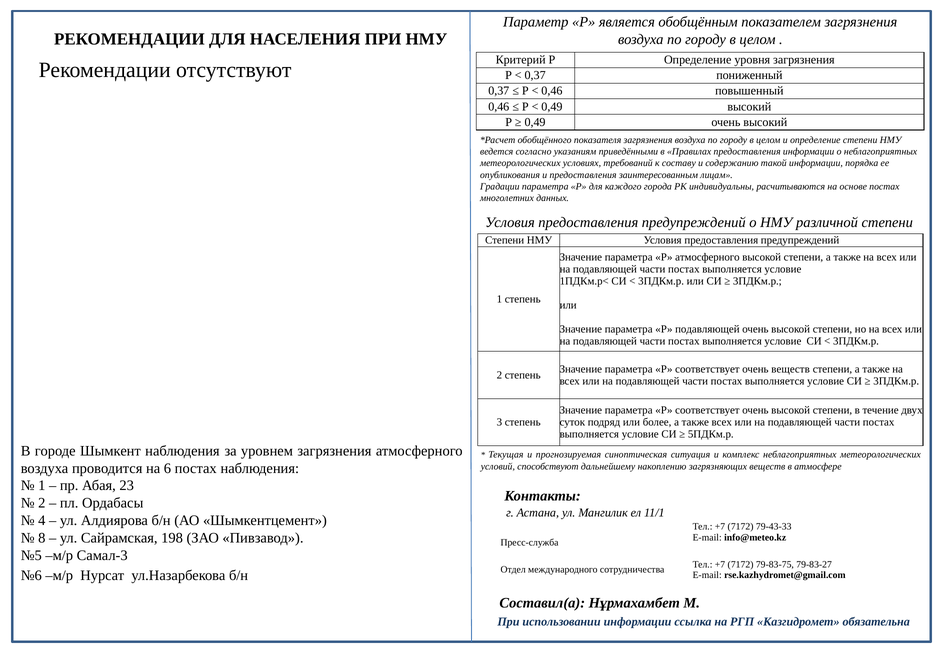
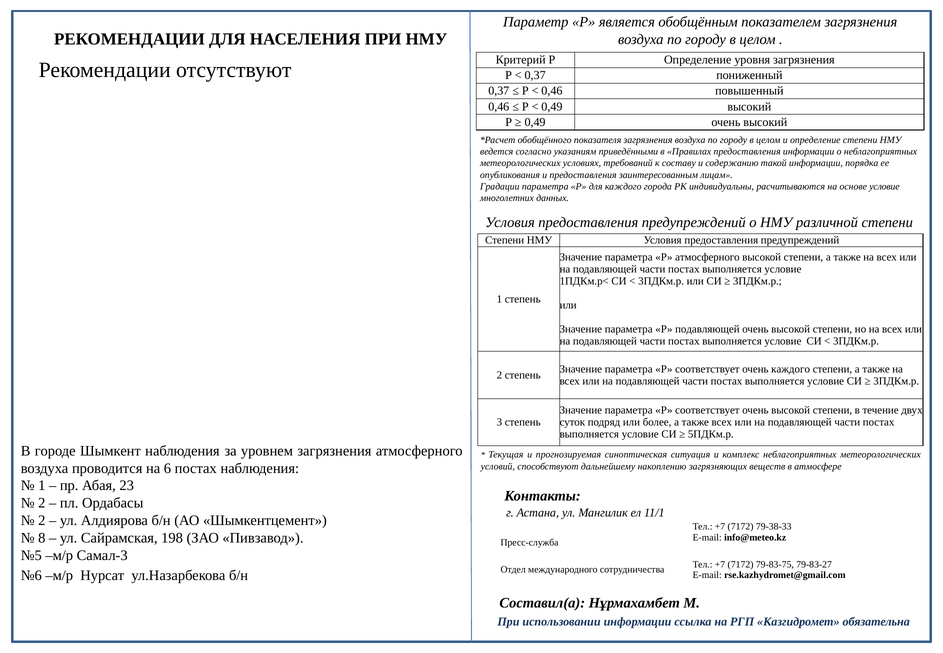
основе постах: постах -> условие (884, 186)
очень веществ: веществ -> каждого (791, 369)
4: 4 -> 2 (42, 520)
79-43-33: 79-43-33 -> 79-38-33 (774, 527)
